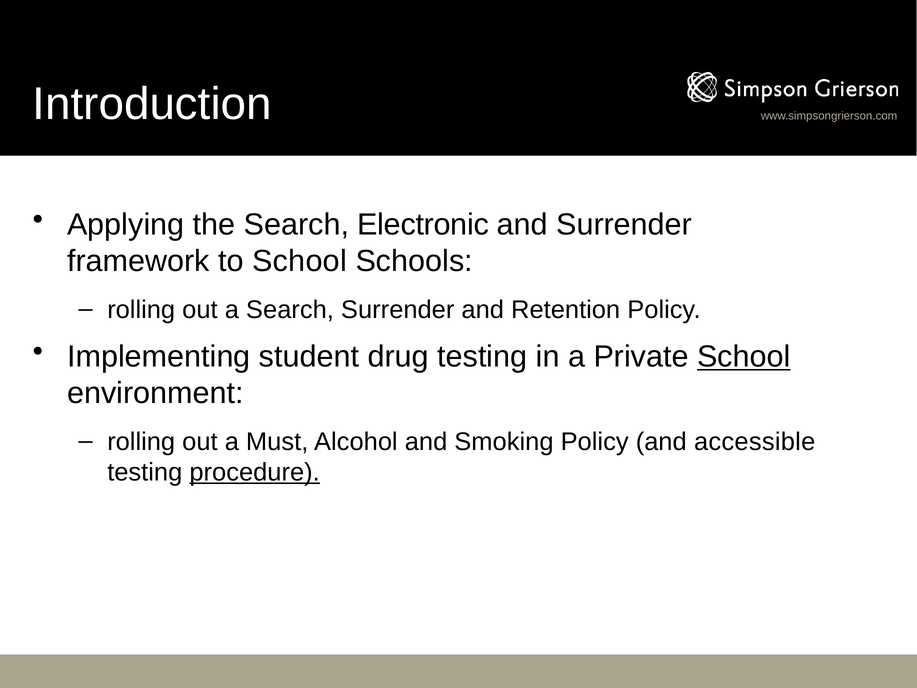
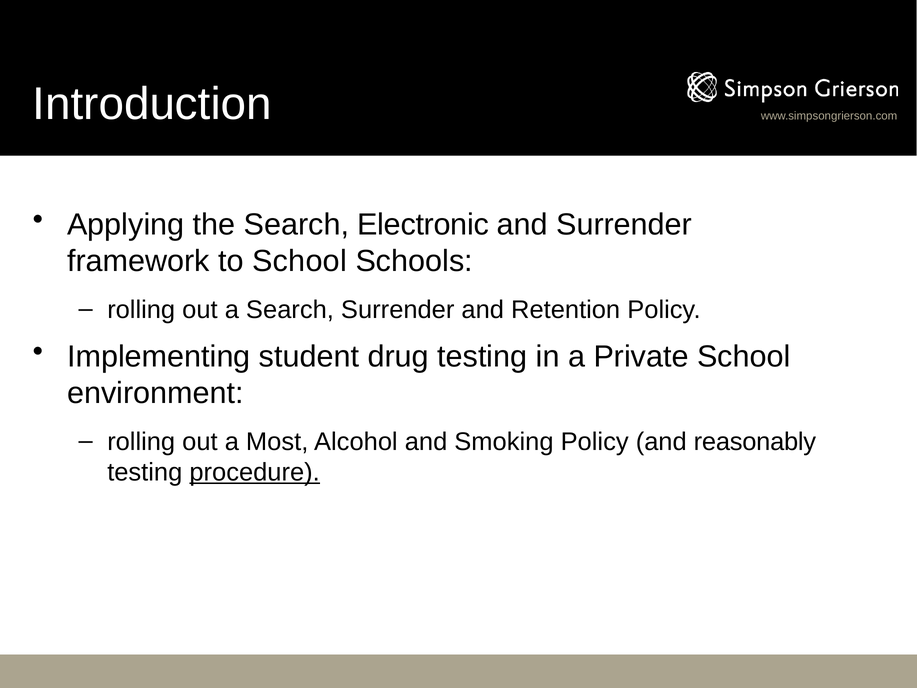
School underline: present -> none (744, 356)
Must: Must -> Most (277, 442)
accessible: accessible -> reasonably (755, 442)
